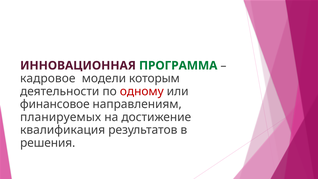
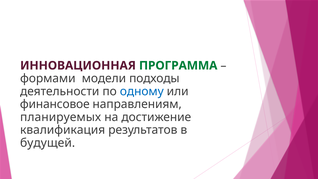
кадровое: кадровое -> формами (48, 78)
которым: которым -> подходы (154, 78)
одному colour: red -> blue (142, 91)
решения: решения -> будущей (48, 143)
